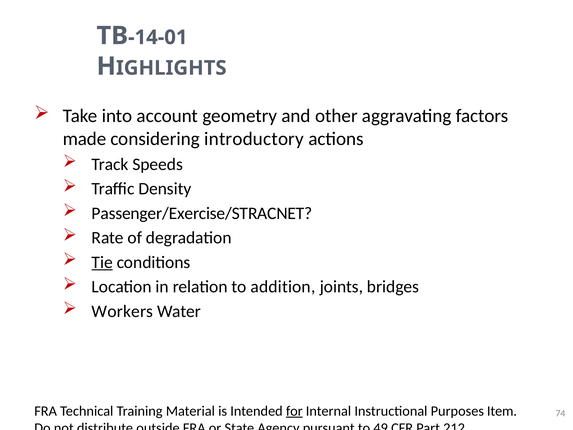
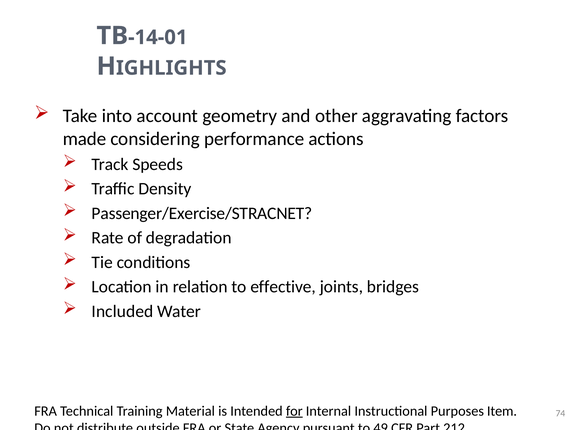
introductory: introductory -> performance (254, 139)
Tie underline: present -> none (102, 262)
addition: addition -> effective (283, 287)
Workers: Workers -> Included (122, 311)
